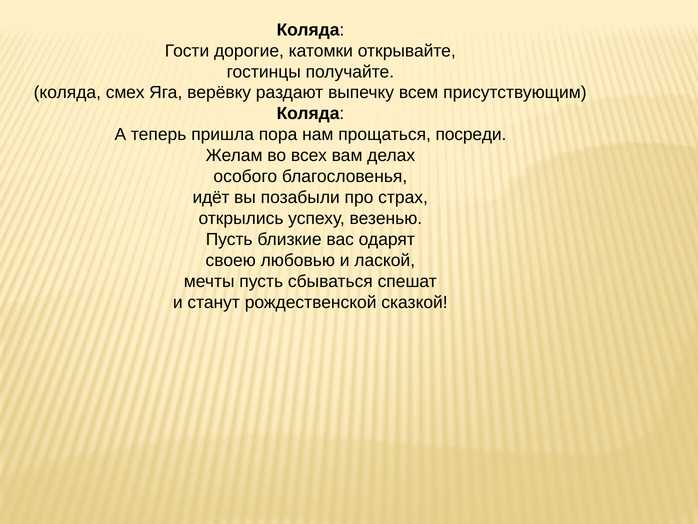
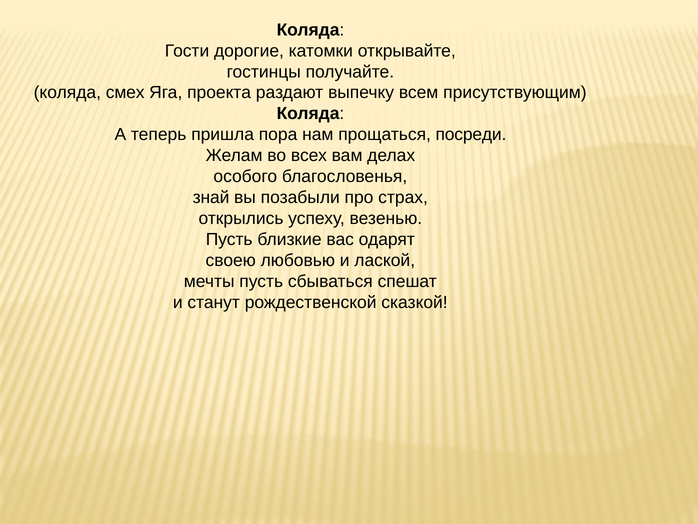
верёвку: верёвку -> проекта (219, 93)
идёт: идёт -> знай (211, 197)
